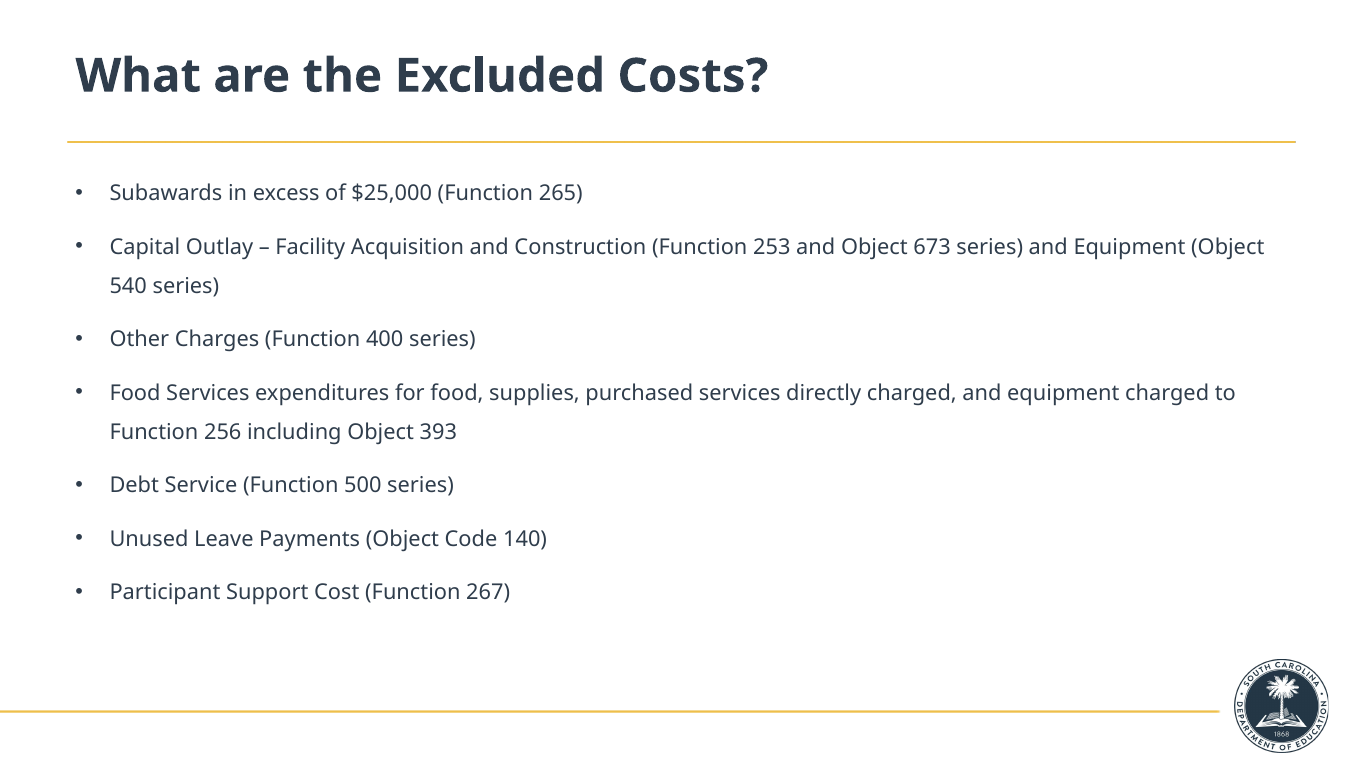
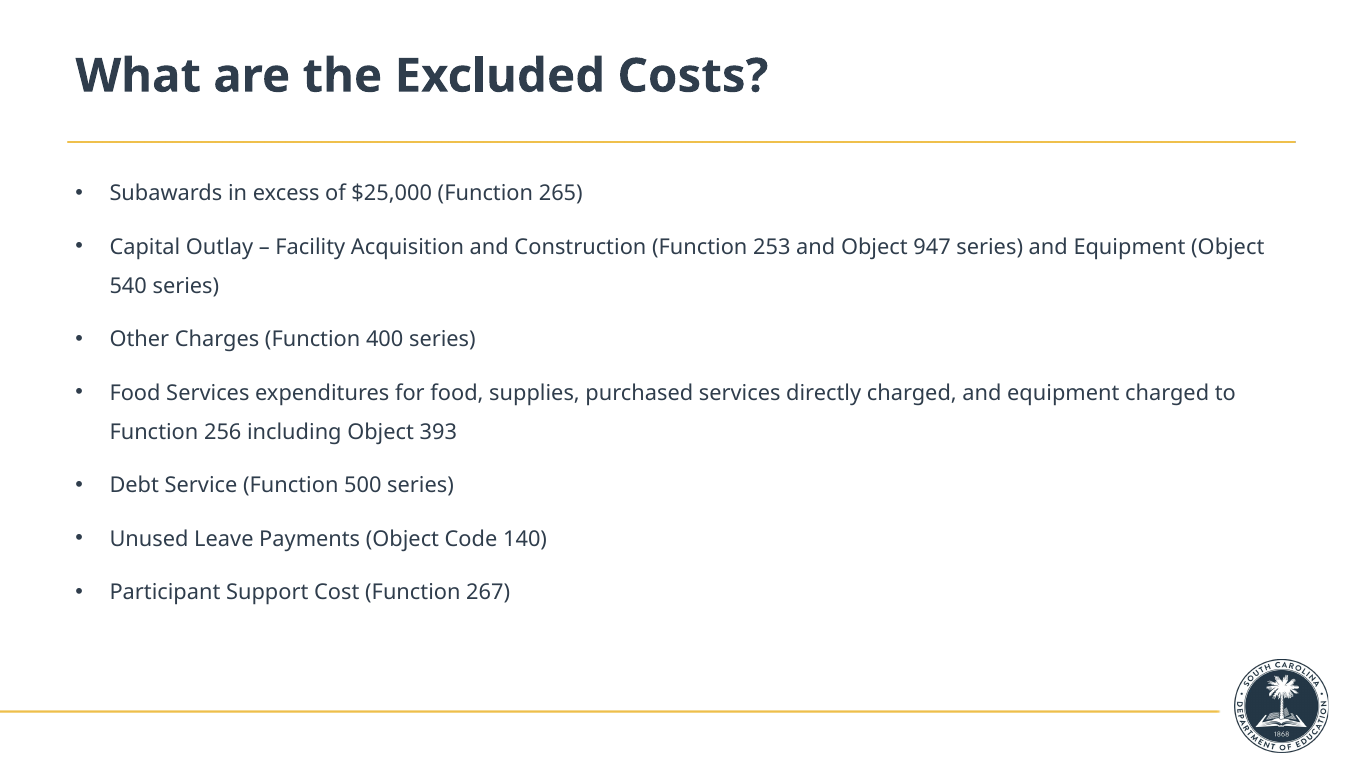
673: 673 -> 947 (932, 247)
